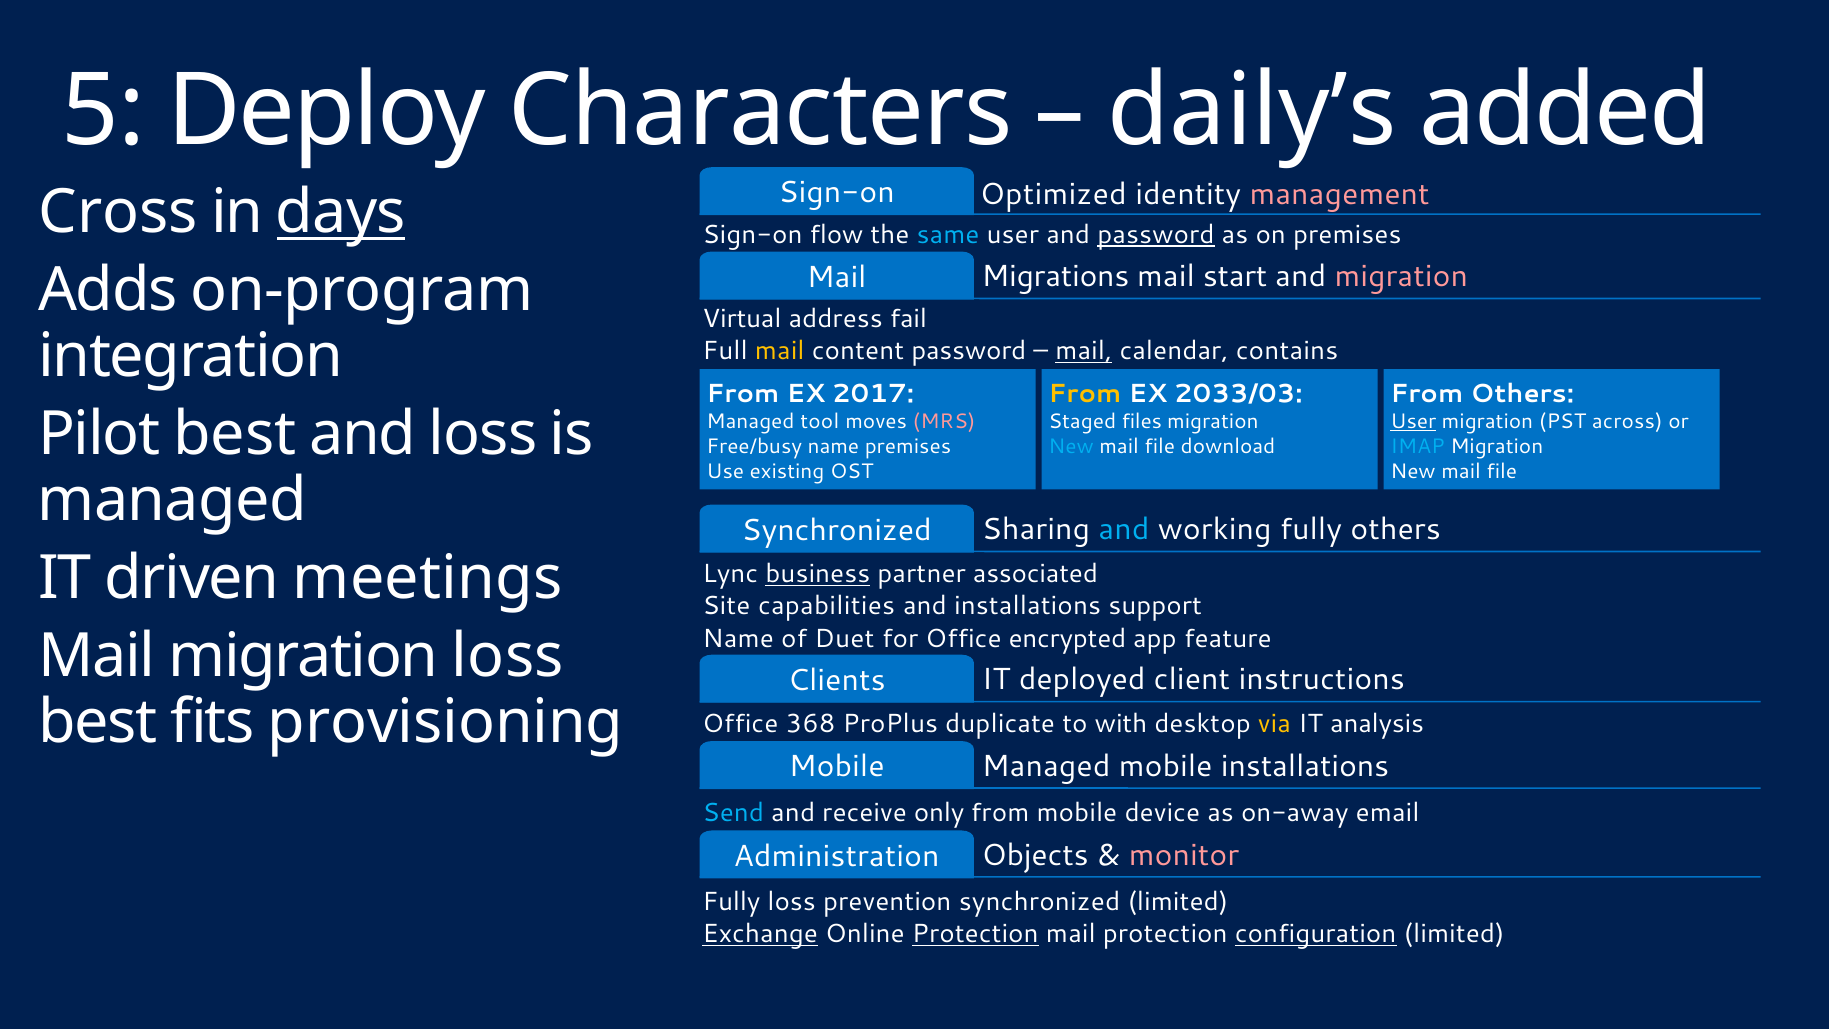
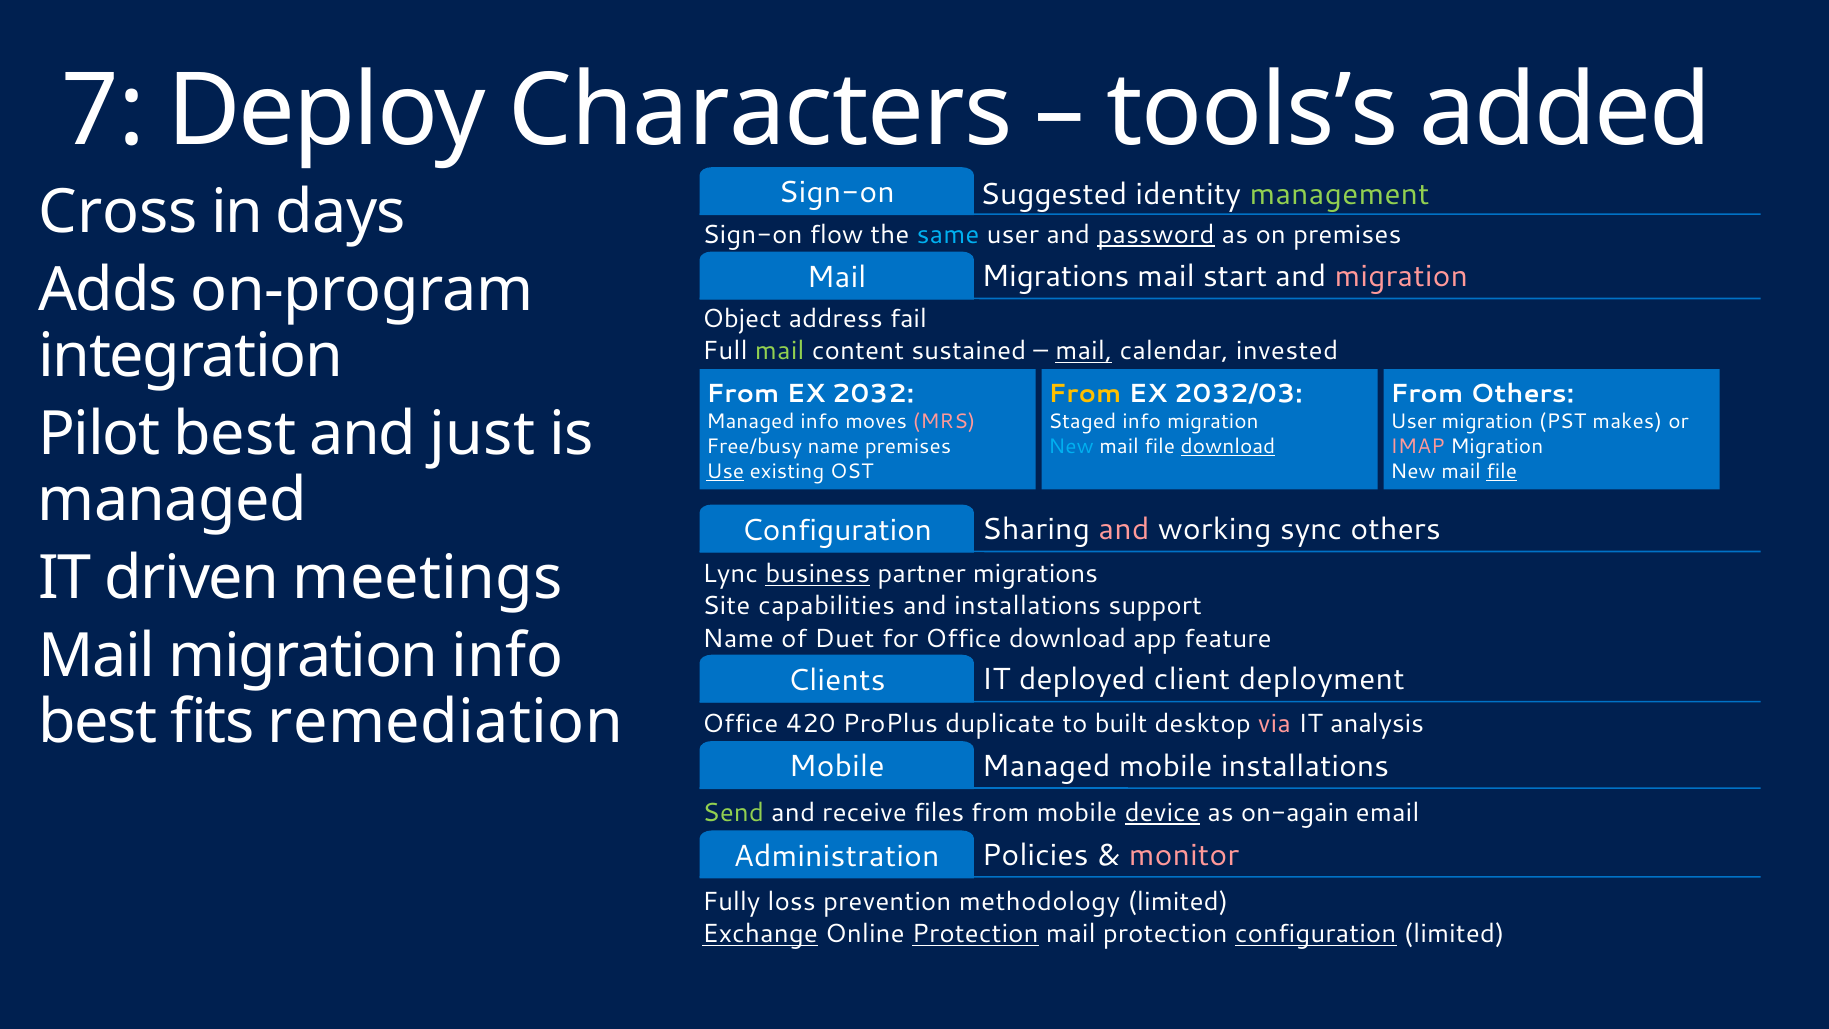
5: 5 -> 7 (104, 111)
daily’s: daily’s -> tools’s (1253, 111)
Optimized: Optimized -> Suggested (1054, 194)
management colour: pink -> light green (1340, 194)
days underline: present -> none (341, 212)
Virtual: Virtual -> Object (742, 319)
mail colour: yellow -> light green (780, 351)
content password: password -> sustained (969, 351)
contains: contains -> invested (1287, 351)
2017: 2017 -> 2032 (873, 393)
2033/03: 2033/03 -> 2032/03 (1238, 393)
Managed tool: tool -> info (820, 421)
Staged files: files -> info (1142, 421)
User underline: present -> none (1413, 421)
across: across -> makes (1627, 421)
and loss: loss -> just (483, 434)
download underline: none -> present (1228, 446)
IMAP colour: light blue -> pink (1418, 446)
Use underline: none -> present (725, 471)
file underline: none -> present (1502, 471)
and colour: light blue -> pink (1124, 529)
working fully: fully -> sync (1311, 529)
Synchronized: Synchronized -> Configuration (837, 530)
partner associated: associated -> migrations (1035, 574)
Office encrypted: encrypted -> download (1067, 638)
migration loss: loss -> info (508, 656)
instructions: instructions -> deployment (1322, 680)
provisioning: provisioning -> remediation (445, 722)
368: 368 -> 420 (811, 724)
with: with -> built (1121, 724)
via colour: yellow -> pink (1274, 724)
Send colour: light blue -> light green (733, 812)
only: only -> files (939, 812)
device underline: none -> present (1162, 812)
on-away: on-away -> on-again (1295, 812)
Objects: Objects -> Policies (1035, 855)
prevention synchronized: synchronized -> methodology (1039, 902)
